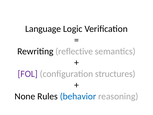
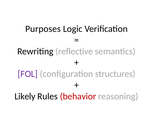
Language: Language -> Purposes (43, 29)
None: None -> Likely (25, 96)
behavior colour: blue -> red (78, 96)
